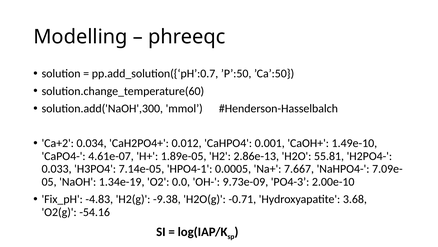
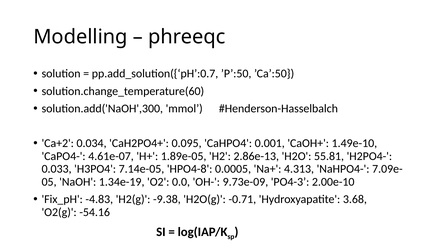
0.012: 0.012 -> 0.095 (187, 143)
HPO4-1: HPO4-1 -> HPO4-8 (190, 169)
7.667: 7.667 -> 4.313 (299, 169)
